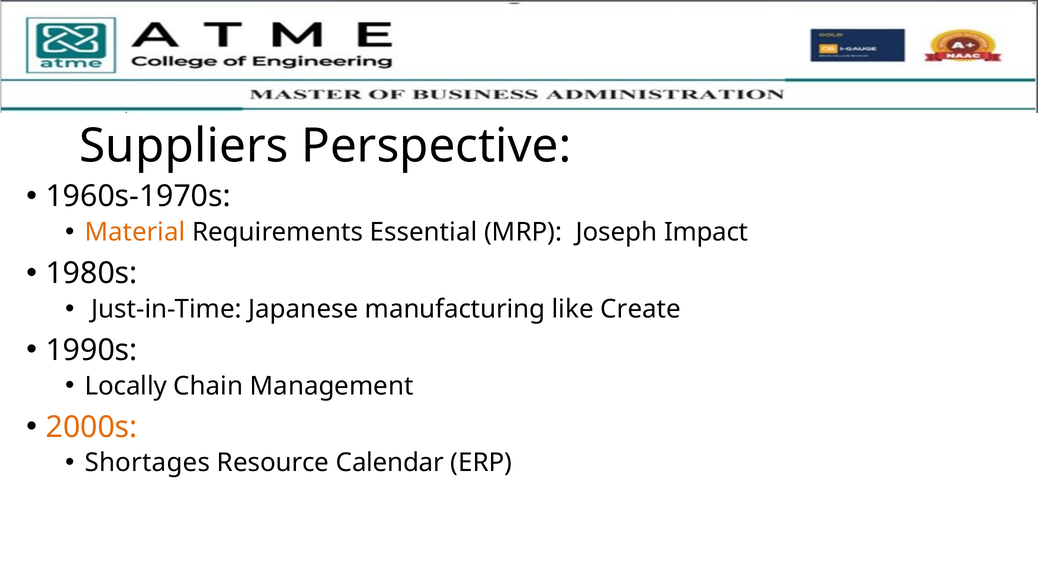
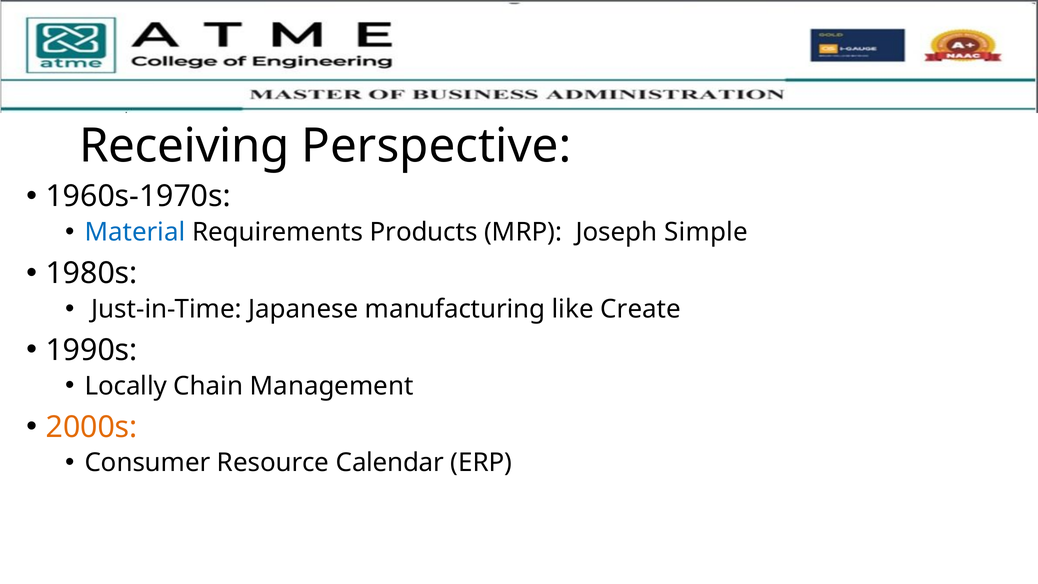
Suppliers: Suppliers -> Receiving (184, 146)
Material colour: orange -> blue (135, 232)
Essential: Essential -> Products (424, 232)
Impact: Impact -> Simple (706, 232)
Shortages: Shortages -> Consumer (147, 463)
